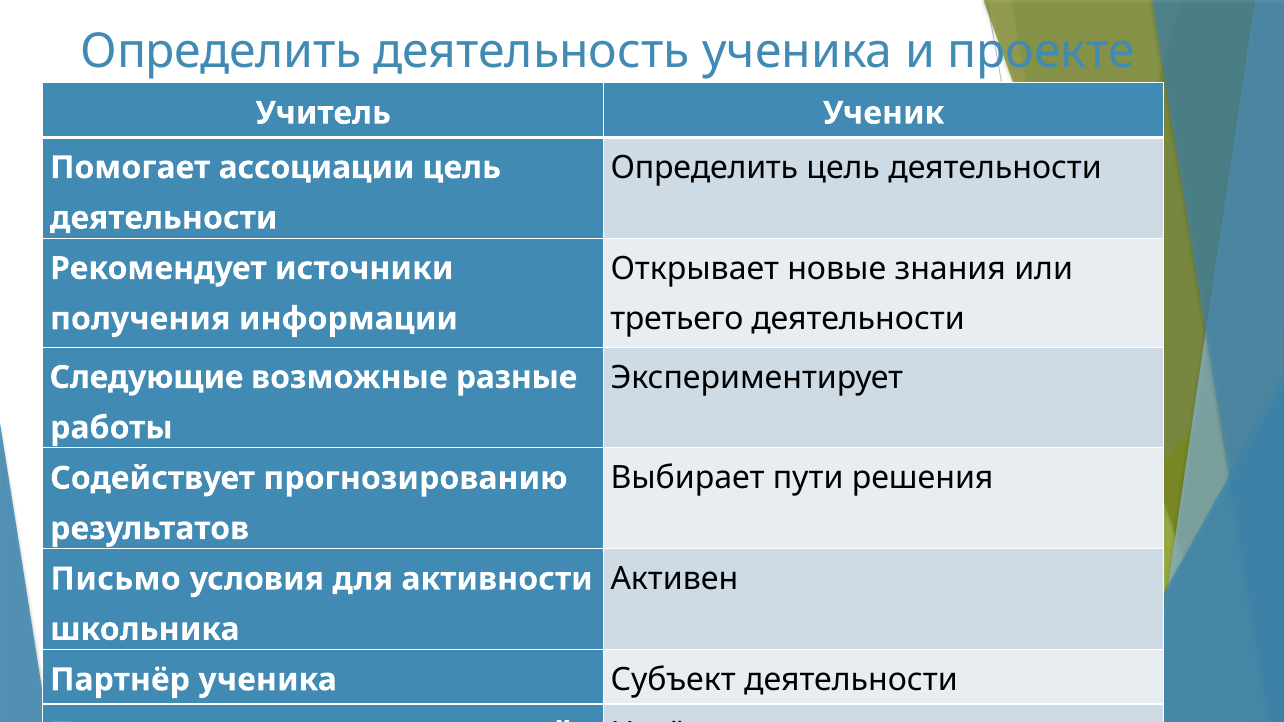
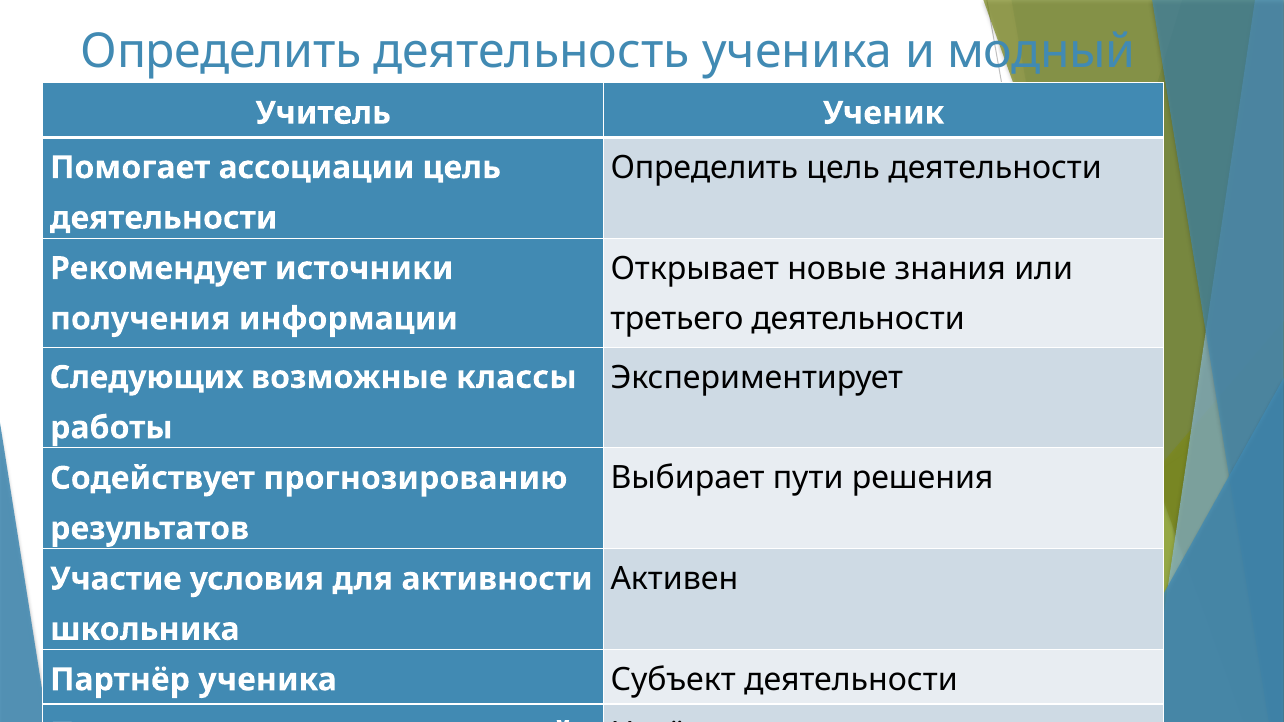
проекте: проекте -> модный (1041, 52)
Следующие: Следующие -> Следующих (147, 378)
разные: разные -> классы (516, 378)
Письмо: Письмо -> Участие (116, 579)
